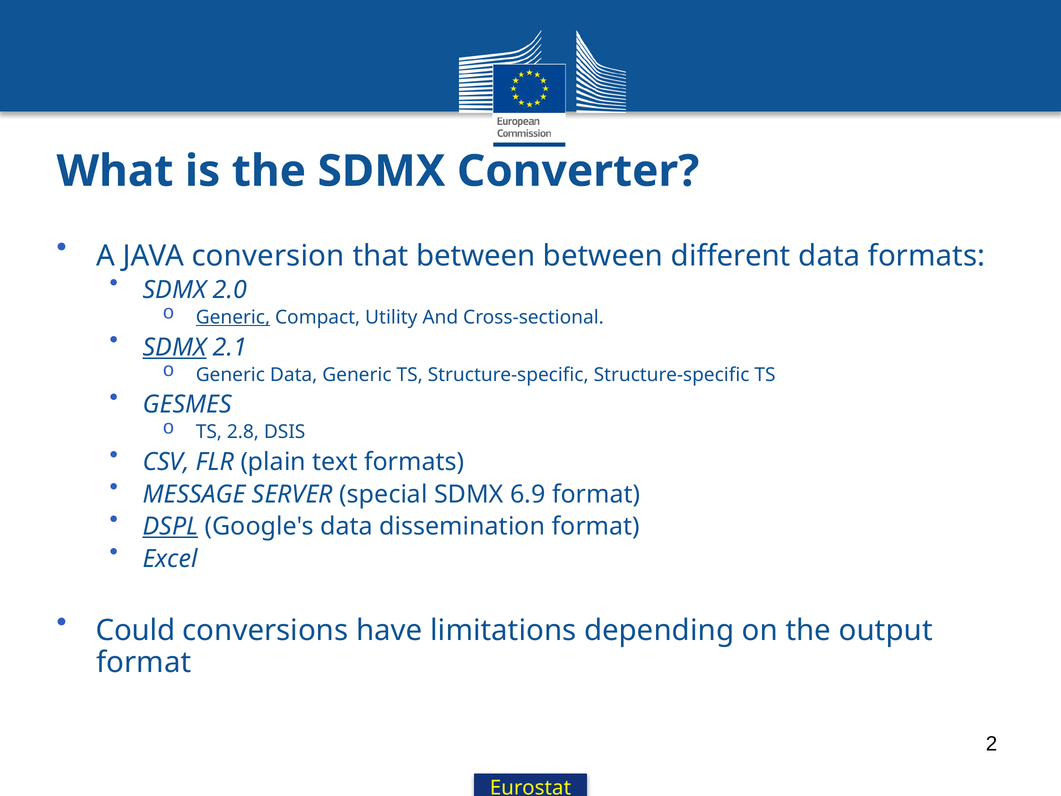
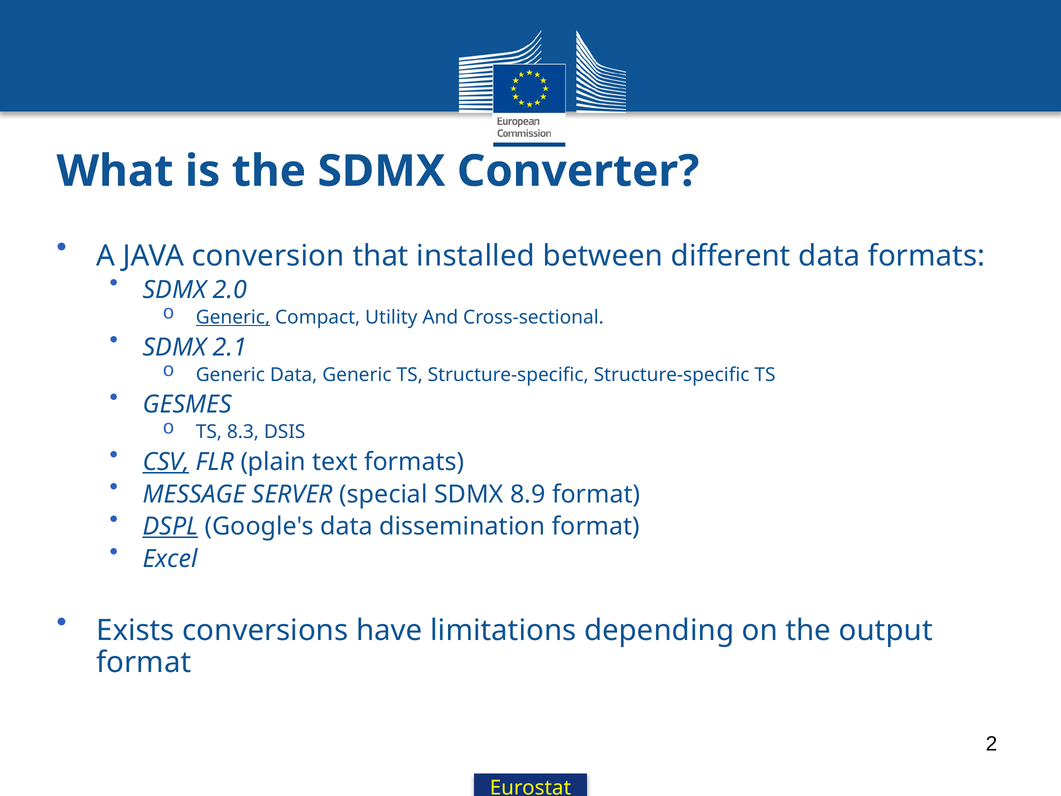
that between: between -> installed (476, 256)
SDMX underline: present -> none (175, 347)
2.8: 2.8 -> 8.3 (243, 432)
CSV underline: none -> present (166, 462)
6.9: 6.9 -> 8.9 (528, 494)
Could: Could -> Exists (135, 631)
